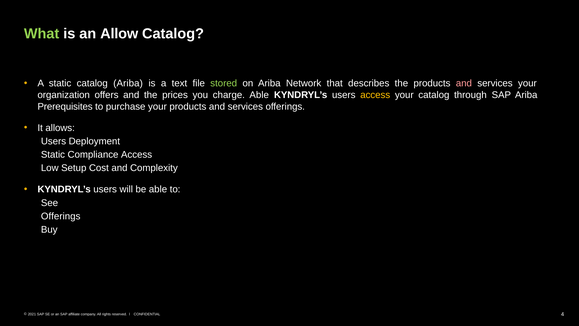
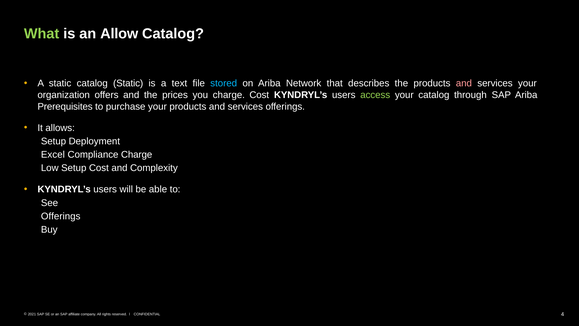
catalog Ariba: Ariba -> Static (128, 83)
stored colour: light green -> light blue (224, 83)
charge Able: Able -> Cost (259, 95)
access colour: yellow -> light green (375, 95)
Users: Users -> Setup (54, 141)
Static: Static -> Excel (53, 155)
Compliance Access: Access -> Charge (137, 155)
